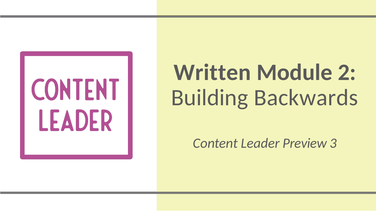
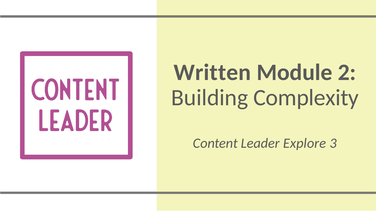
Backwards: Backwards -> Complexity (306, 98)
Preview: Preview -> Explore (305, 144)
